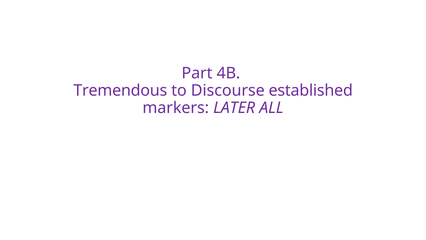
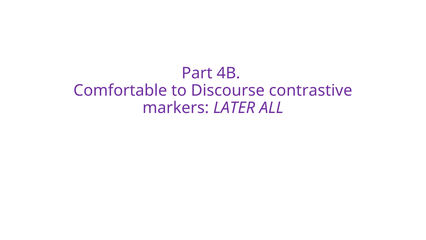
Tremendous: Tremendous -> Comfortable (120, 91)
established: established -> contrastive (311, 91)
